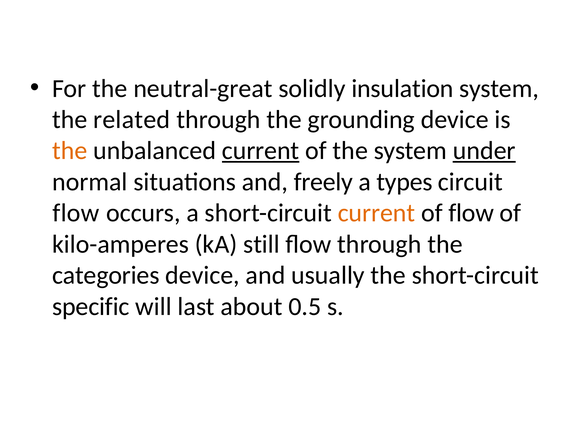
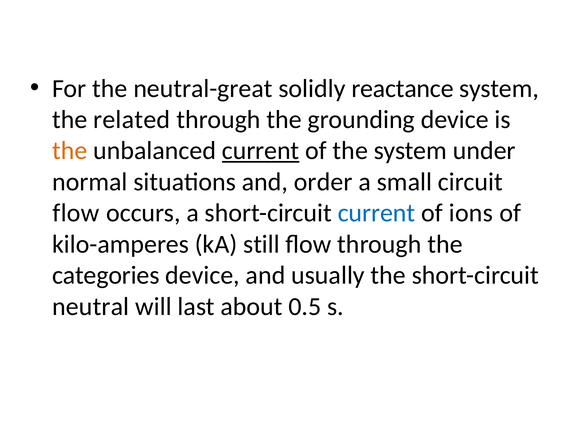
insulation: insulation -> reactance (403, 88)
under underline: present -> none (484, 151)
freely: freely -> order (323, 182)
types: types -> small (404, 182)
current colour: orange -> blue (376, 213)
of flow: flow -> ions (471, 213)
specific: specific -> neutral (91, 307)
